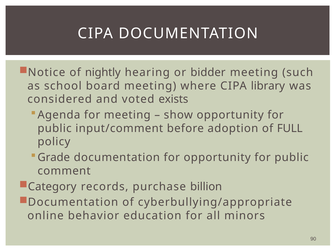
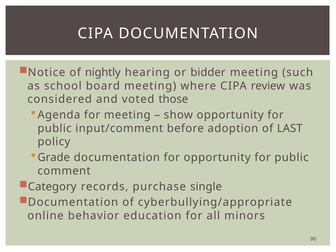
library: library -> review (268, 86)
exists: exists -> those (173, 99)
FULL: FULL -> LAST (290, 128)
billion: billion -> single (206, 187)
